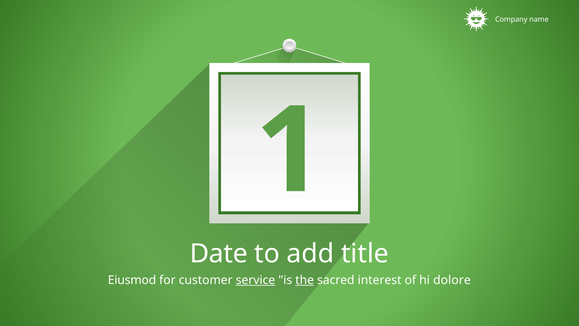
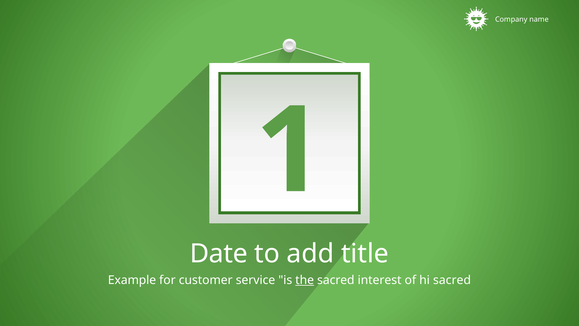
Eiusmod: Eiusmod -> Example (132, 280)
service underline: present -> none (256, 280)
hi dolore: dolore -> sacred (452, 280)
